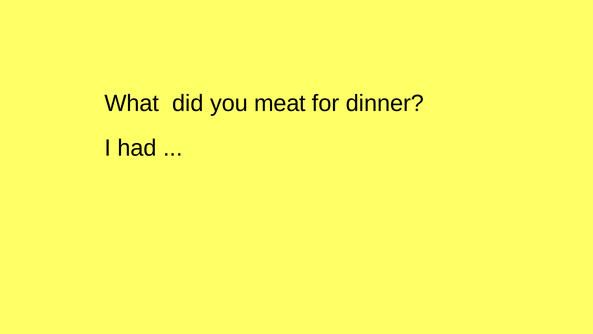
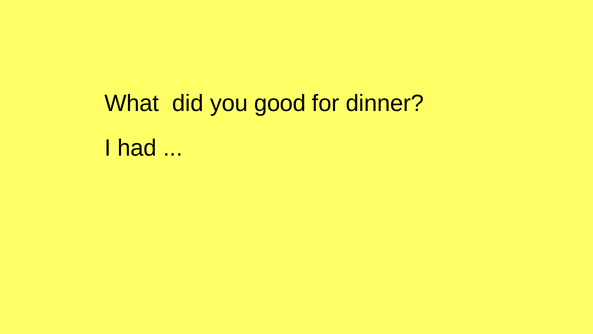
meat: meat -> good (280, 103)
